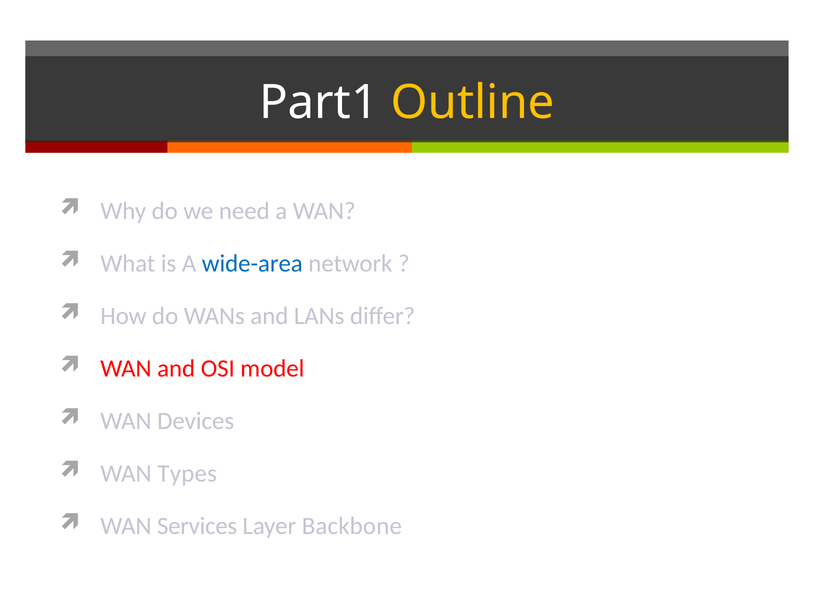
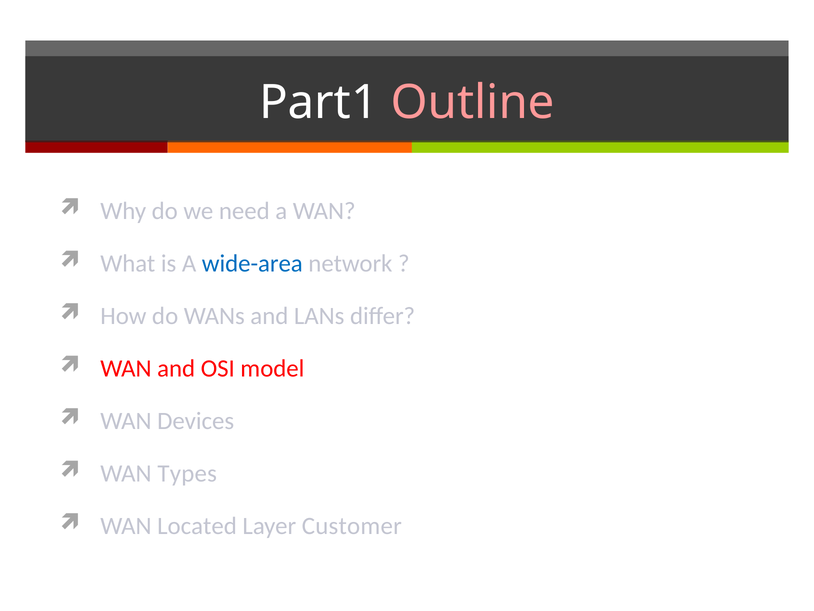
Outline colour: yellow -> pink (473, 102)
Services: Services -> Located (197, 525)
Backbone: Backbone -> Customer (352, 525)
